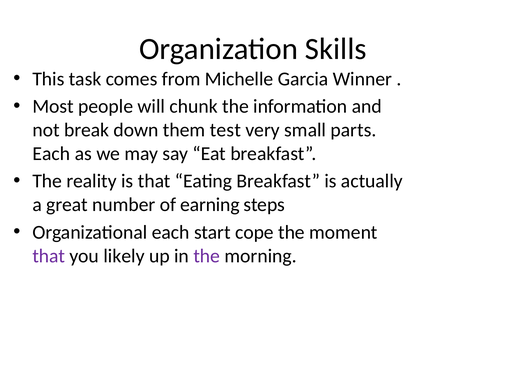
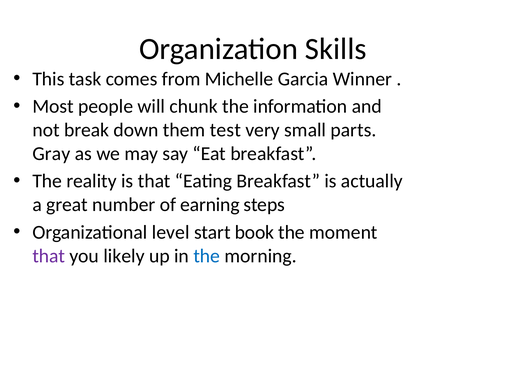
Each: Each -> Gray (51, 154)
Organizational each: each -> level (171, 233)
cope: cope -> book (254, 233)
the colour: purple -> blue (207, 256)
